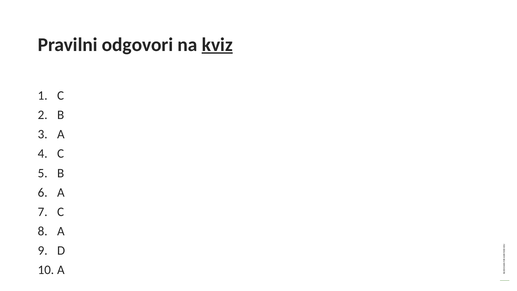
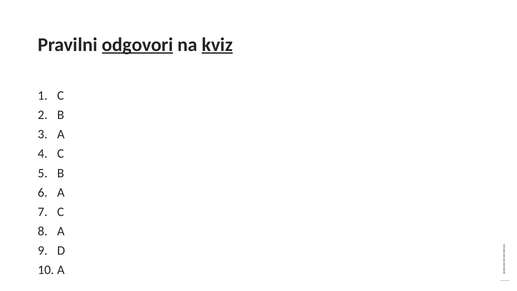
odgovori underline: none -> present (138, 45)
